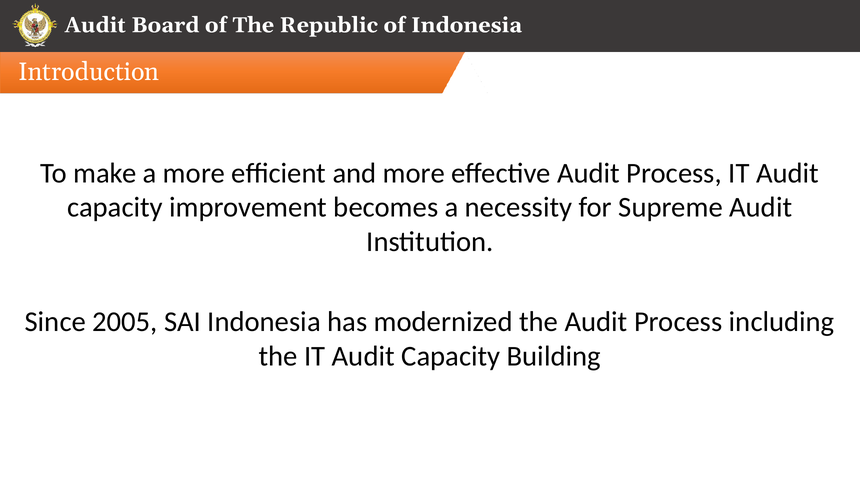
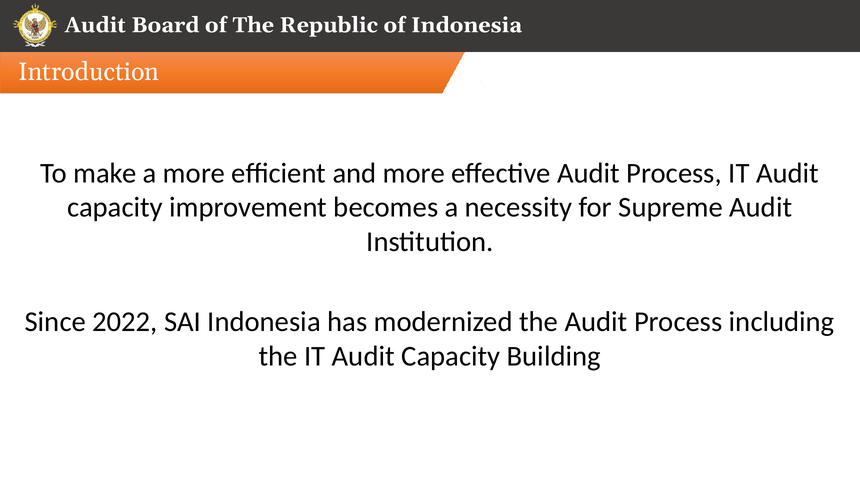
2005: 2005 -> 2022 (125, 322)
